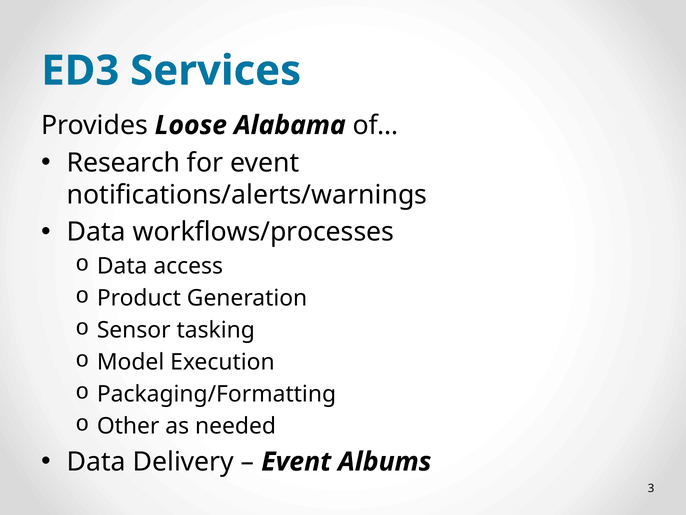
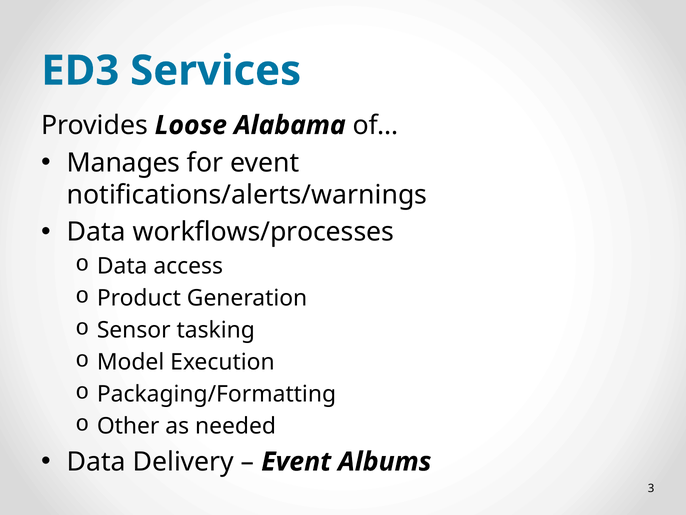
Research: Research -> Manages (124, 163)
